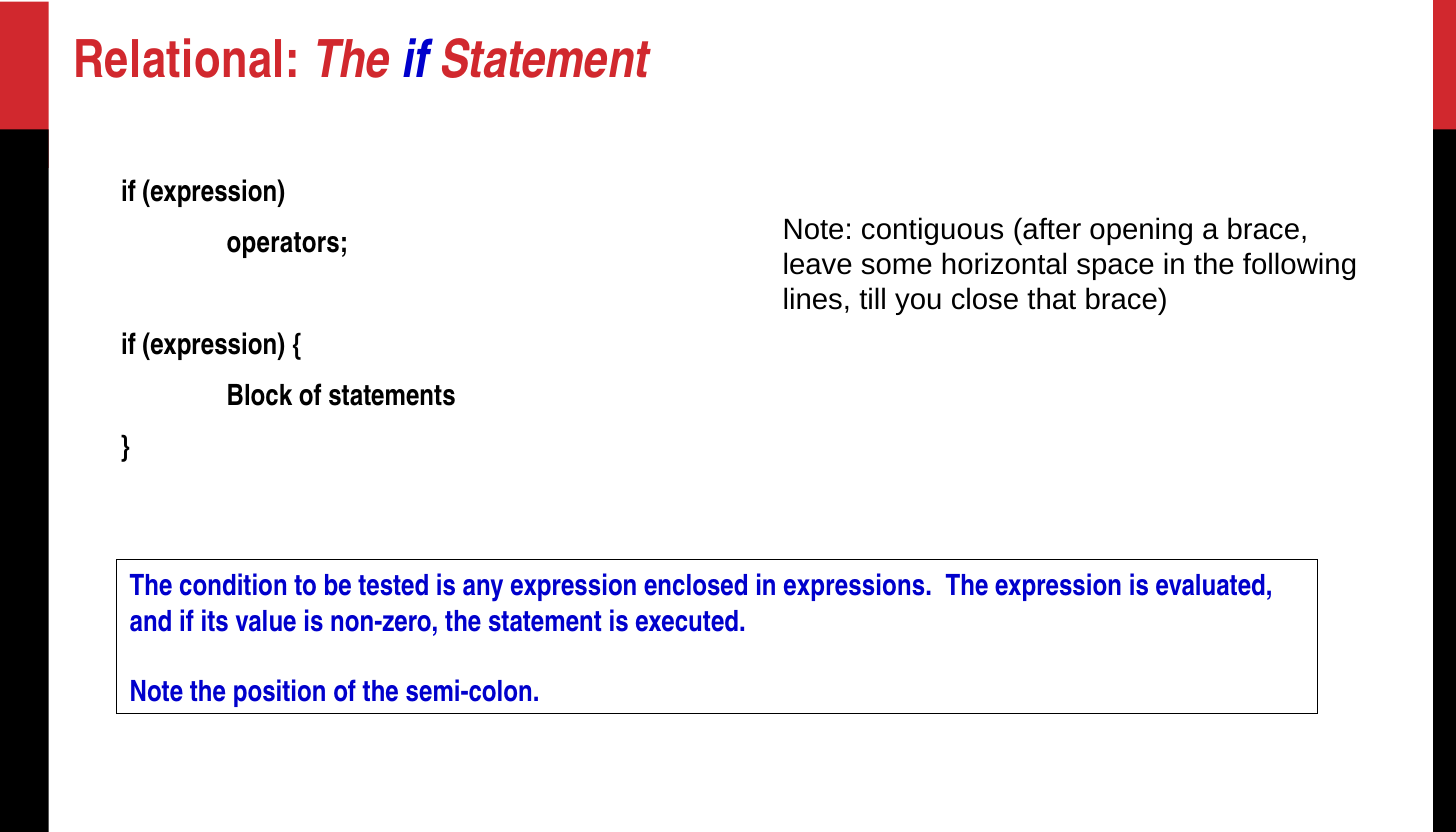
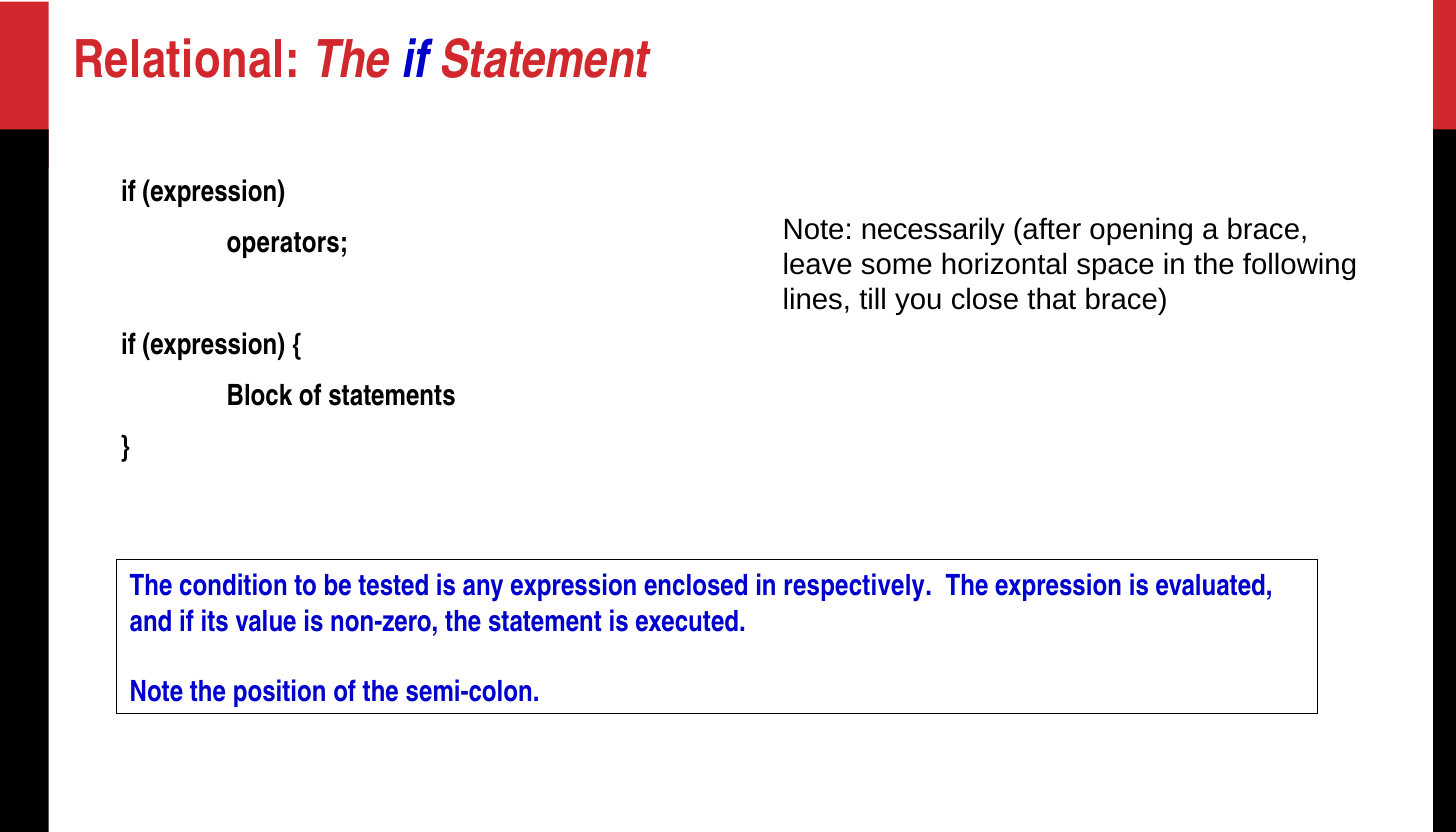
contiguous: contiguous -> necessarily (933, 230)
expressions: expressions -> respectively (858, 586)
